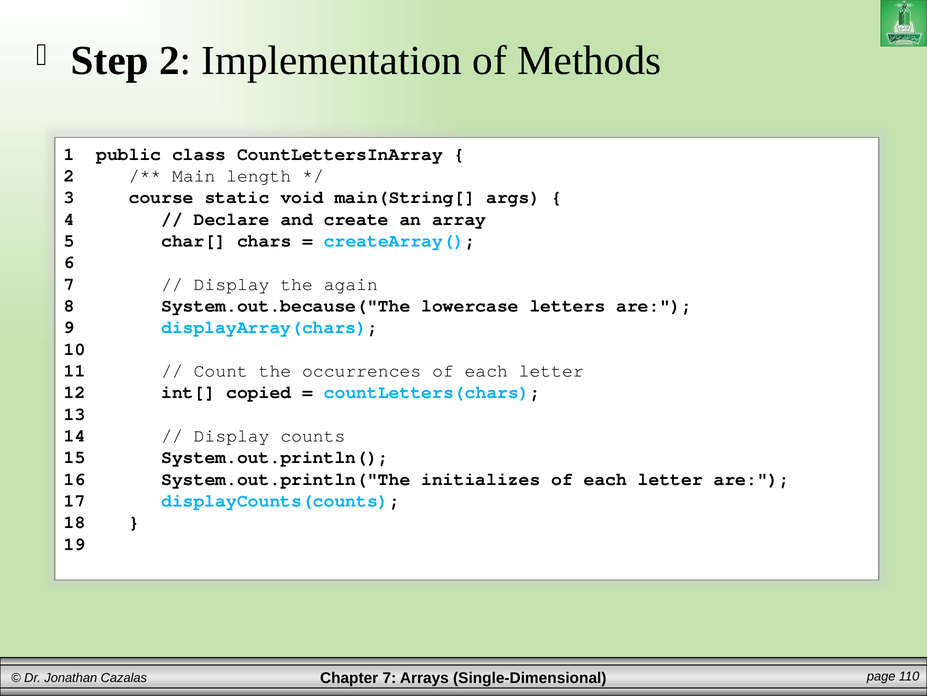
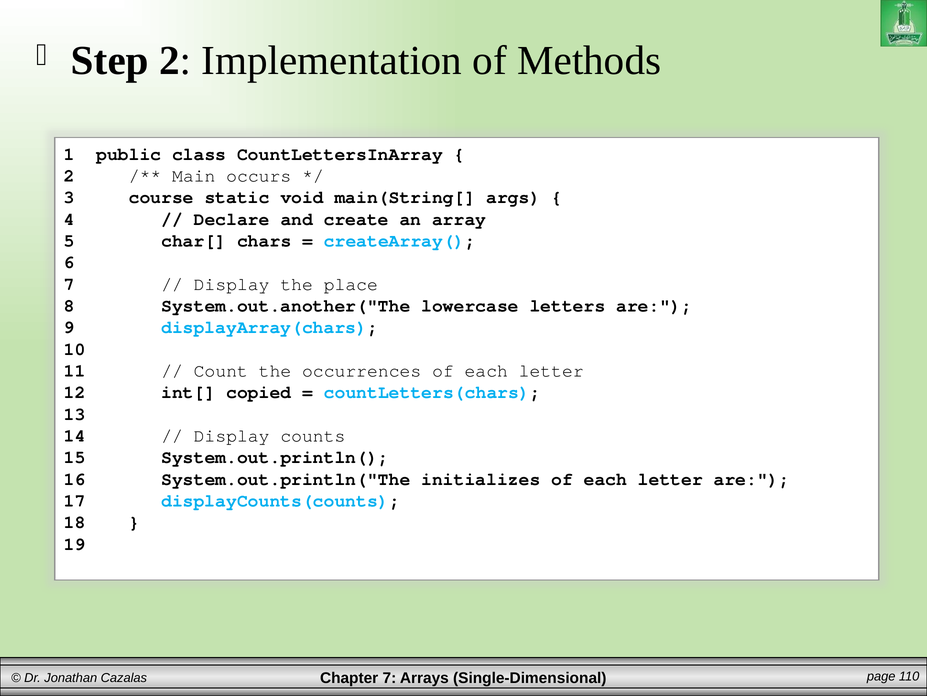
length: length -> occurs (259, 176)
again: again -> place (351, 284)
System.out.because("The: System.out.because("The -> System.out.another("The (286, 305)
